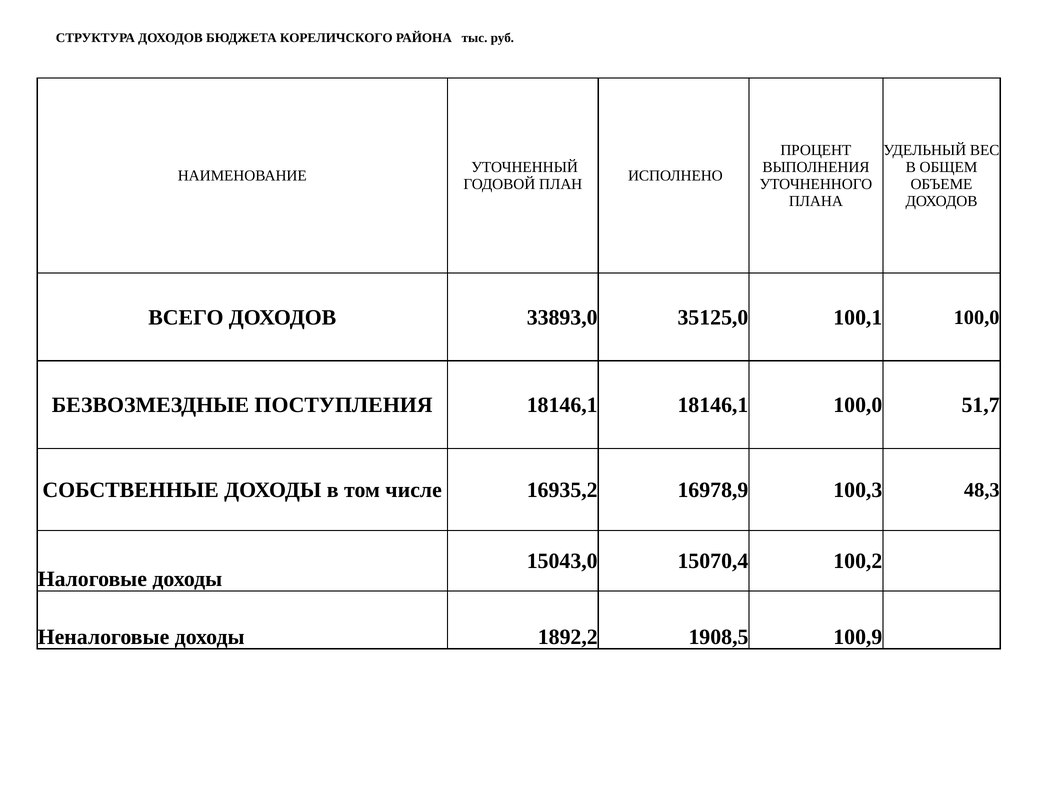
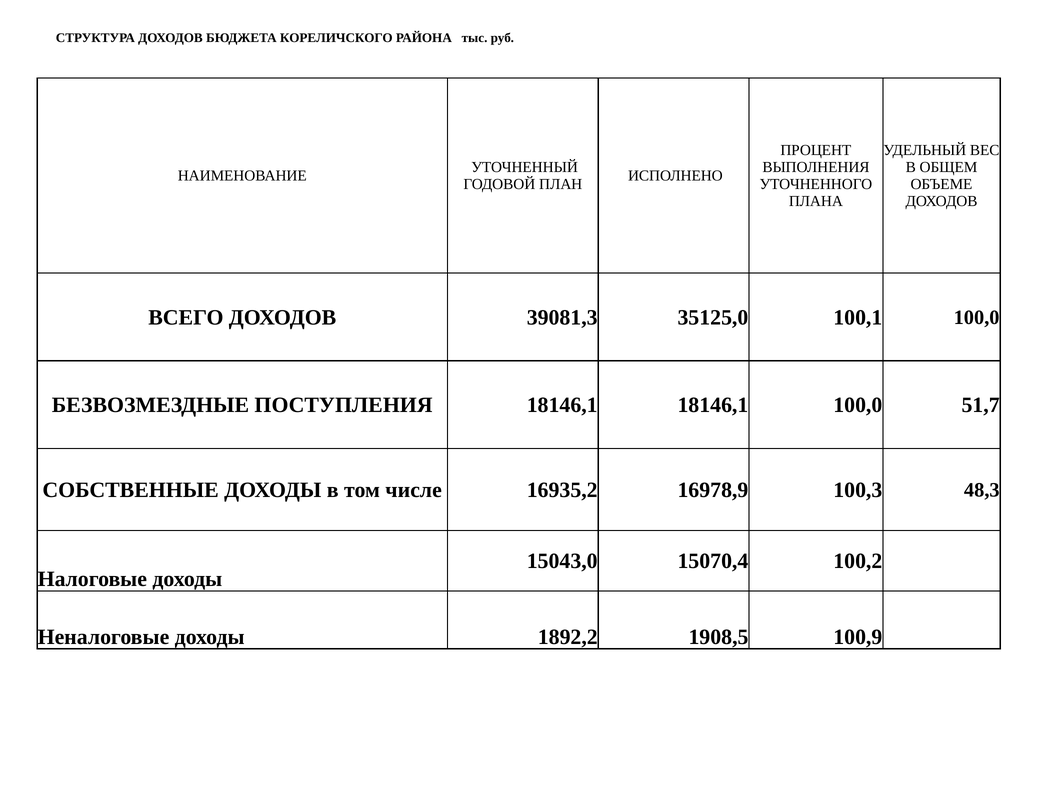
33893,0: 33893,0 -> 39081,3 (562, 317)
